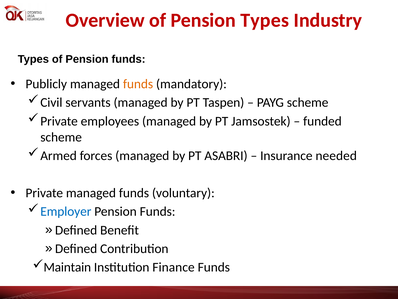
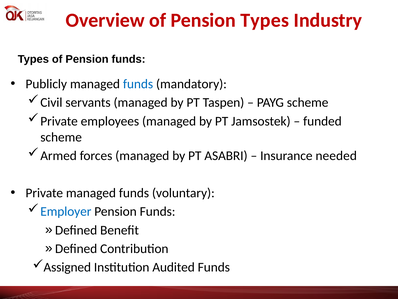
funds colour: orange -> blue (138, 84)
Maintain: Maintain -> Assigned (67, 267)
Finance: Finance -> Audited (174, 267)
